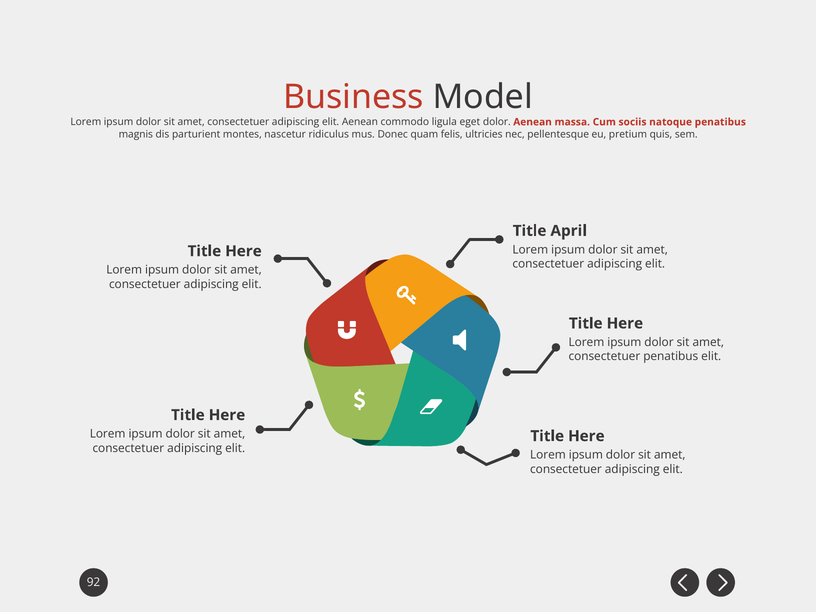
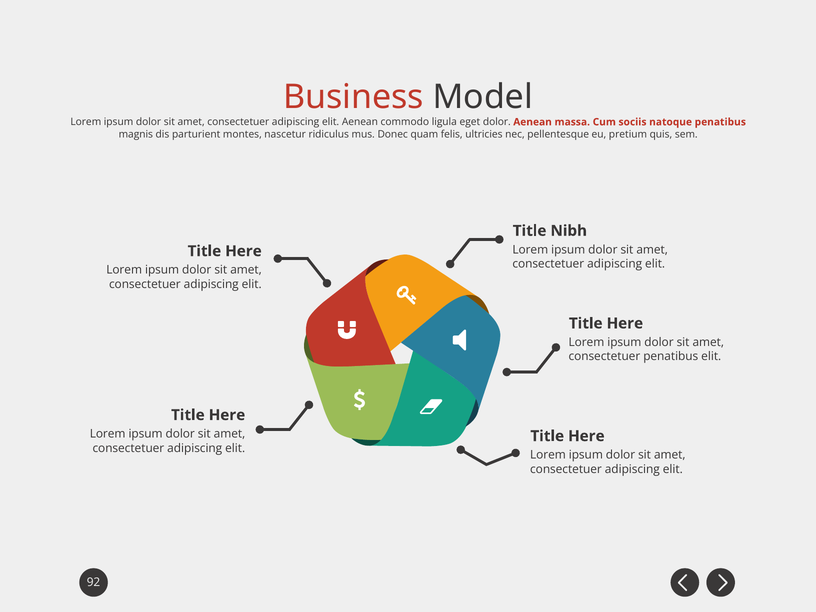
April: April -> Nibh (569, 231)
